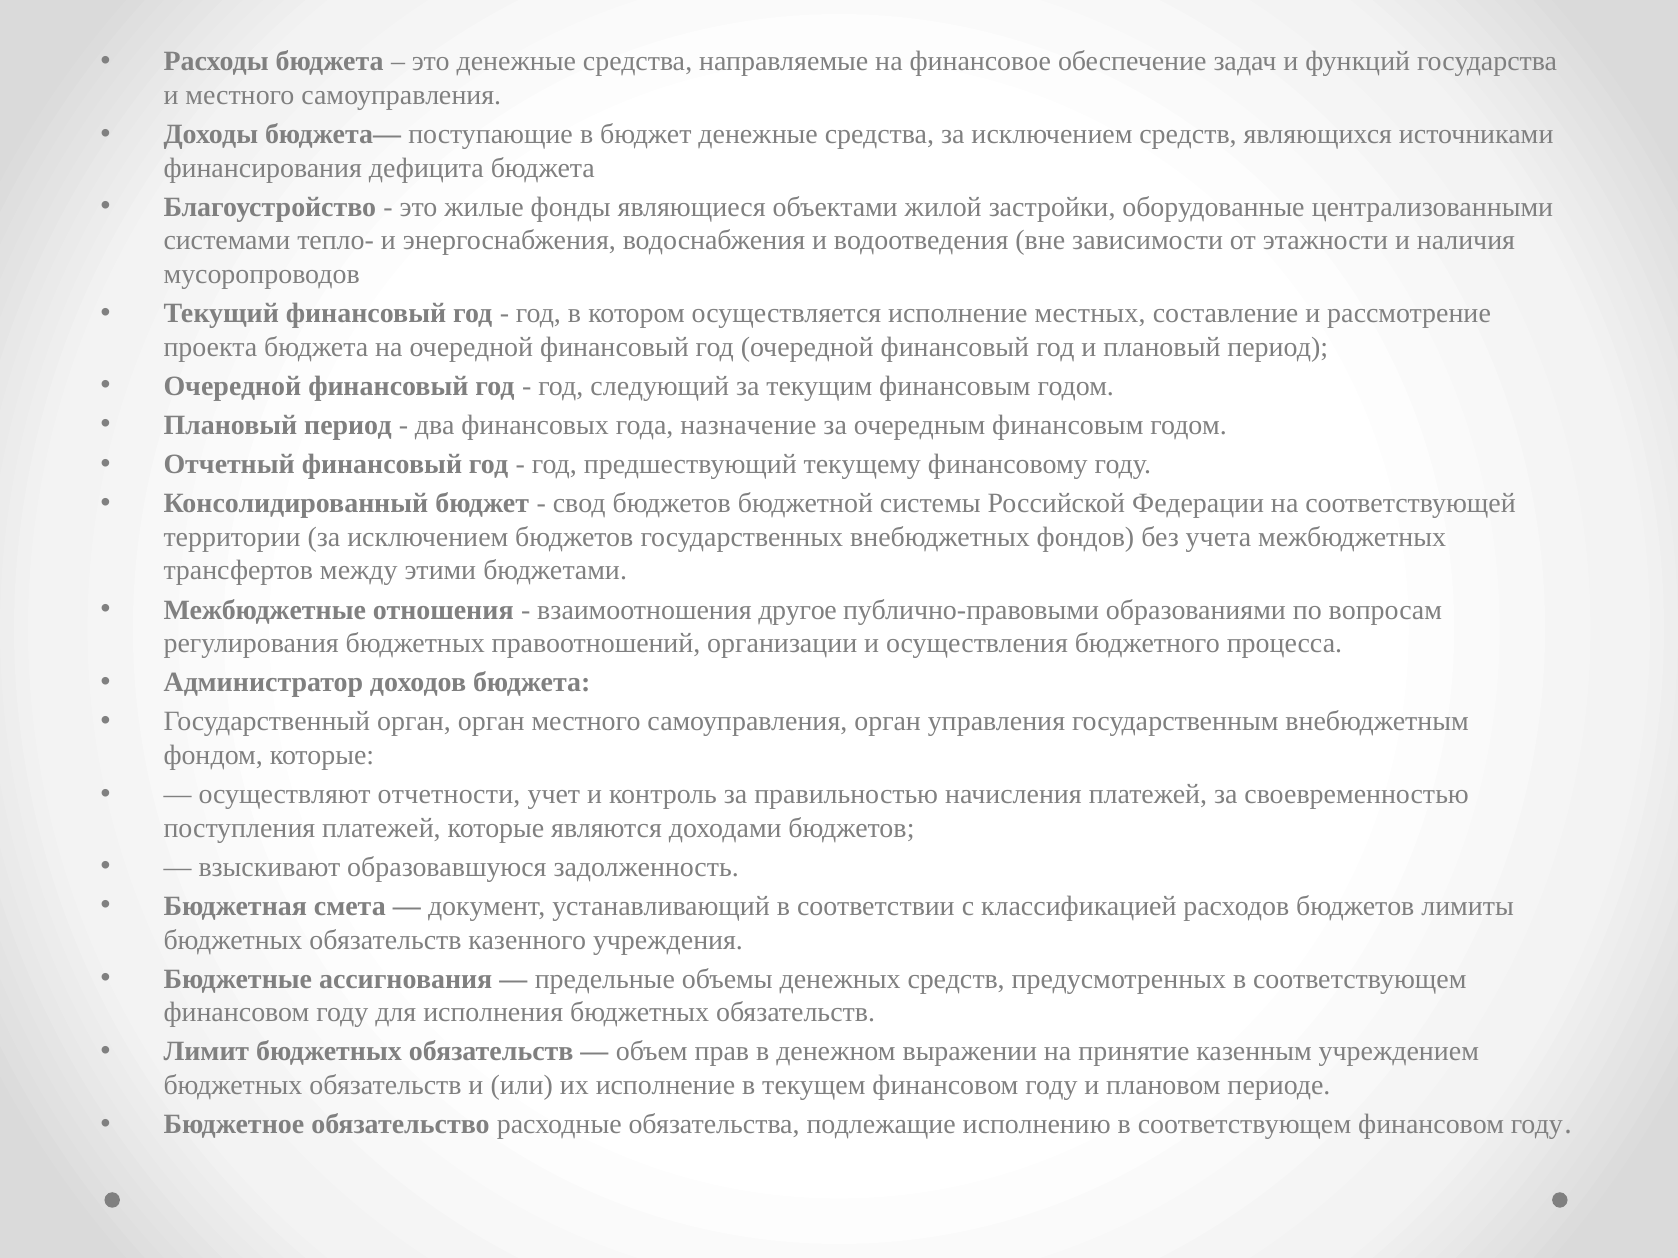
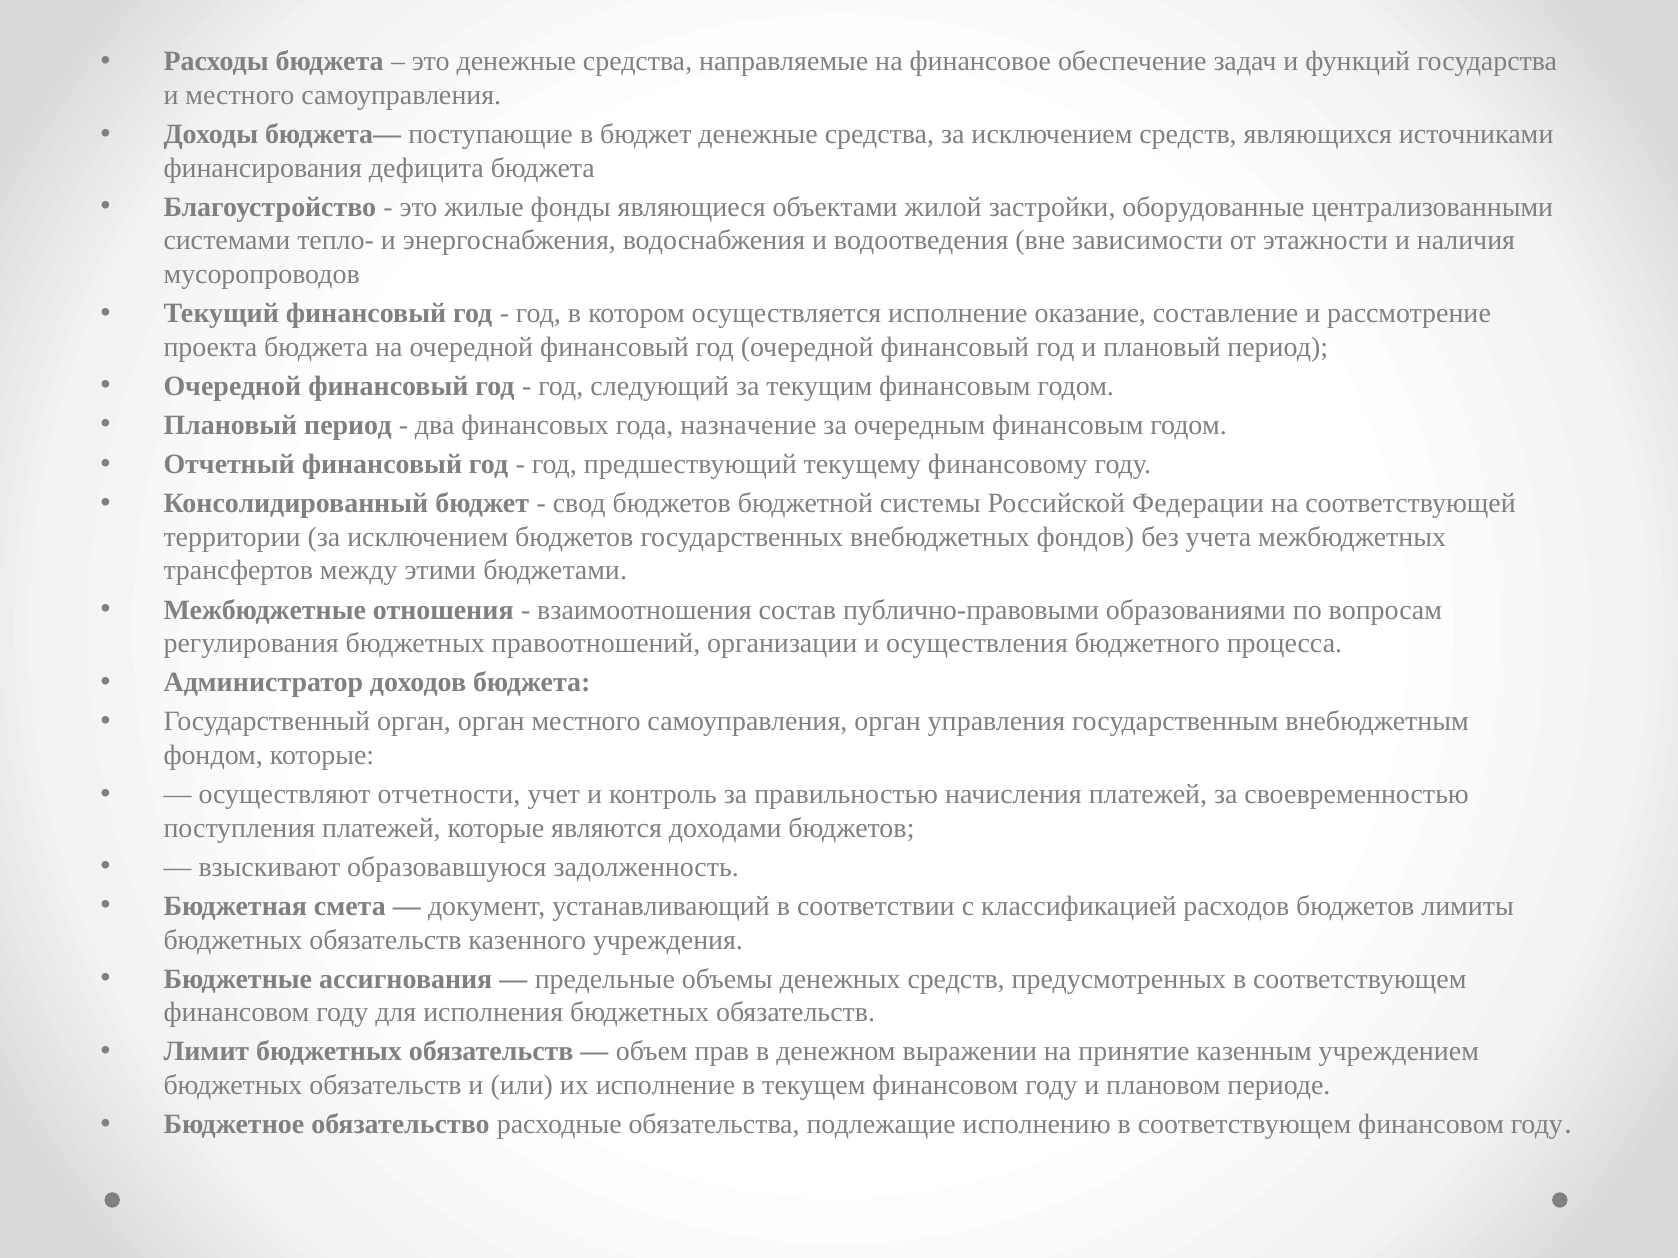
местных: местных -> оказание (1090, 313)
другое: другое -> состав (797, 610)
